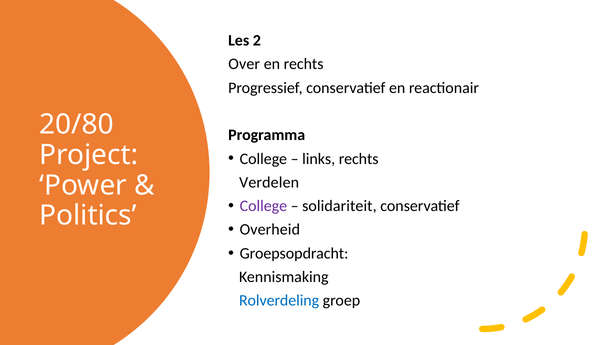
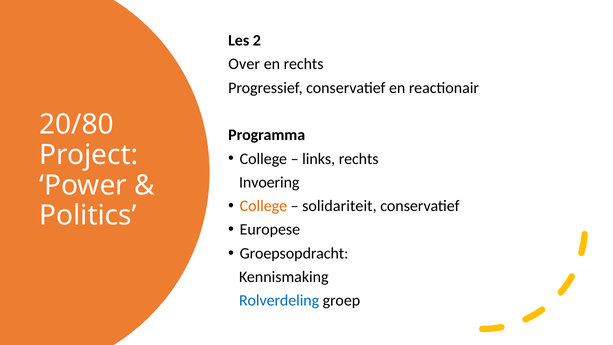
Verdelen: Verdelen -> Invoering (269, 182)
College colour: purple -> orange (263, 206)
Overheid: Overheid -> Europese (270, 230)
